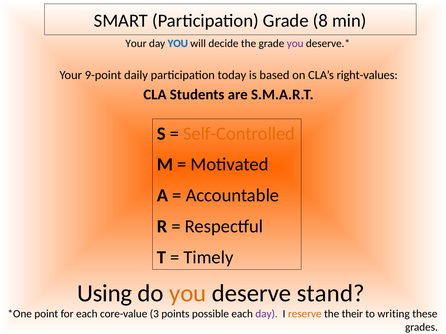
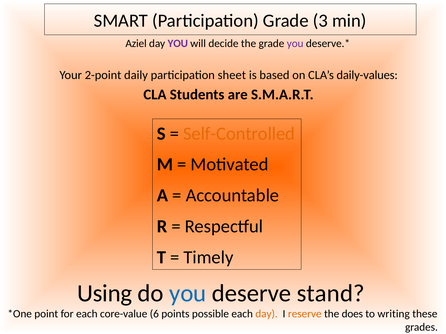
8: 8 -> 3 (320, 21)
Your: Your -> Aziel (136, 44)
YOU colour: blue -> purple (178, 44)
9-point: 9-point -> 2-point (103, 75)
today: today -> sheet (232, 75)
right-values: right-values -> daily-values (367, 75)
you colour: orange -> blue (188, 294)
3: 3 -> 6 (154, 314)
day colour: purple -> orange (267, 314)
their: their -> does (352, 314)
